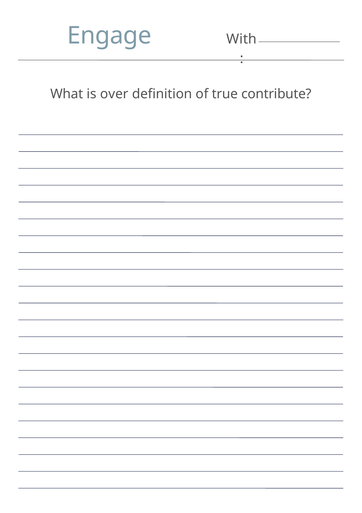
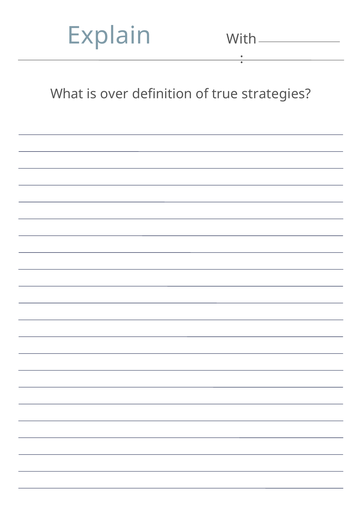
Engage: Engage -> Explain (109, 36)
contribute: contribute -> strategies (276, 94)
